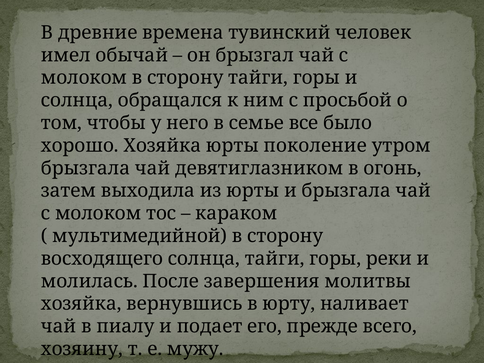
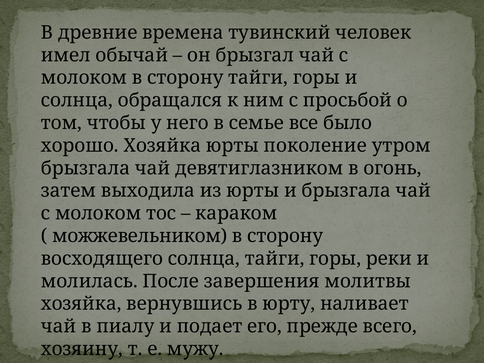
мультимедийной: мультимедийной -> можжевельником (140, 236)
